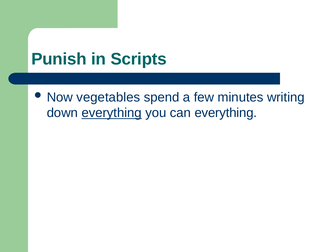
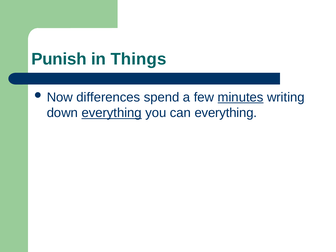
Scripts: Scripts -> Things (138, 59)
vegetables: vegetables -> differences (108, 97)
minutes underline: none -> present (241, 97)
